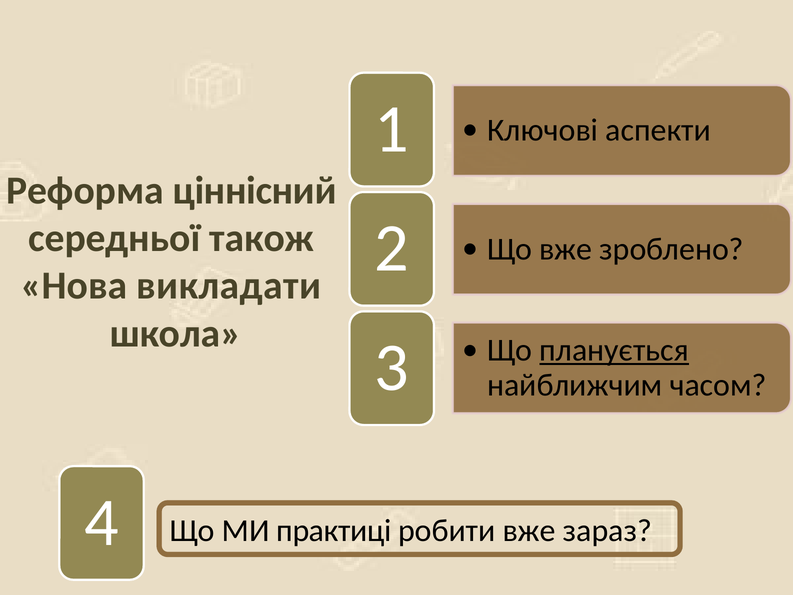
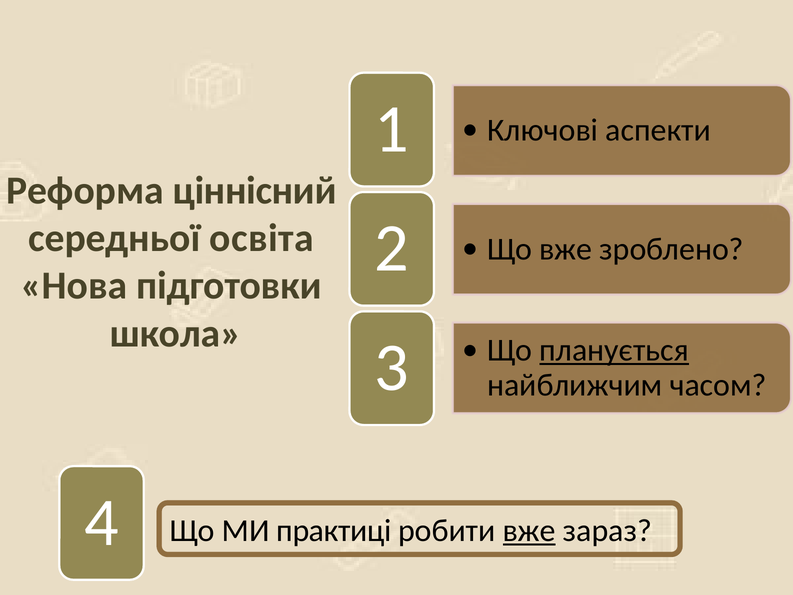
також: також -> освіта (262, 238)
викладати: викладати -> підготовки (229, 286)
вже underline: none -> present (529, 530)
